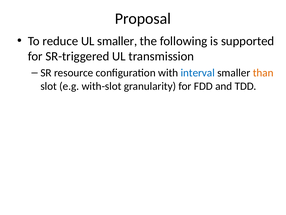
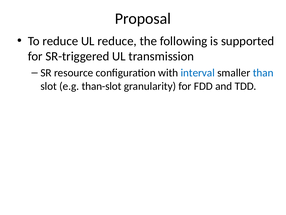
UL smaller: smaller -> reduce (117, 41)
than colour: orange -> blue (263, 73)
with-slot: with-slot -> than-slot (102, 86)
